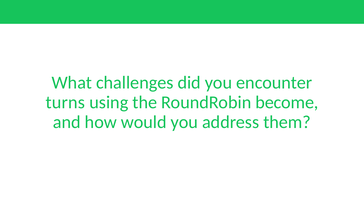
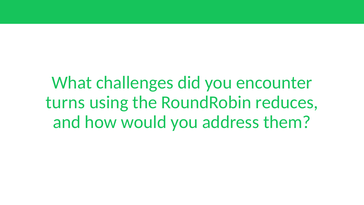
become: become -> reduces (287, 102)
